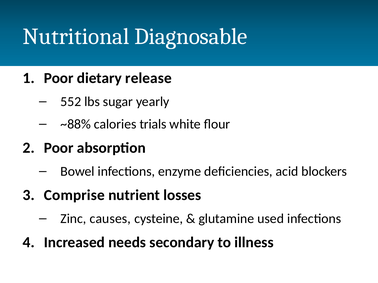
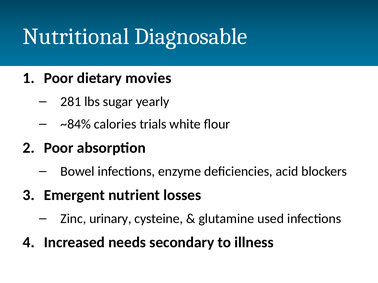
release: release -> movies (148, 78)
552: 552 -> 281 (71, 102)
~88%: ~88% -> ~84% (76, 124)
Comprise: Comprise -> Emergent (74, 195)
causes: causes -> urinary (110, 219)
